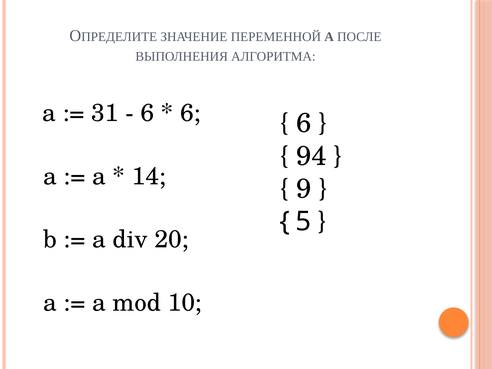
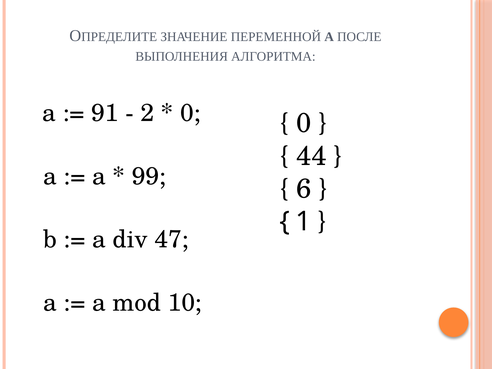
31: 31 -> 91 (105, 113)
6: 6 -> 2 (147, 113)
6: 6 -> 0 (190, 113)
6: 6 -> 0 (304, 123)
94: 94 -> 44 (311, 156)
14: 14 -> 99 (149, 176)
9: 9 -> 6 (304, 189)
5: 5 -> 1 (303, 222)
20: 20 -> 47 (172, 239)
